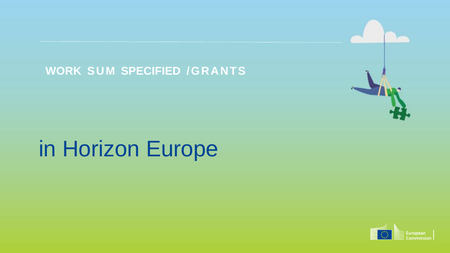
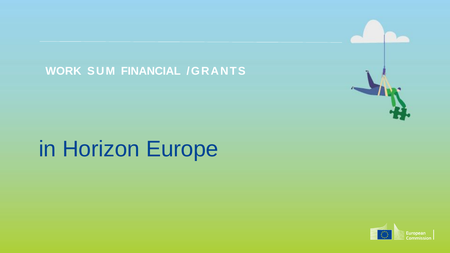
SPECIFIED: SPECIFIED -> FINANCIAL (151, 71)
